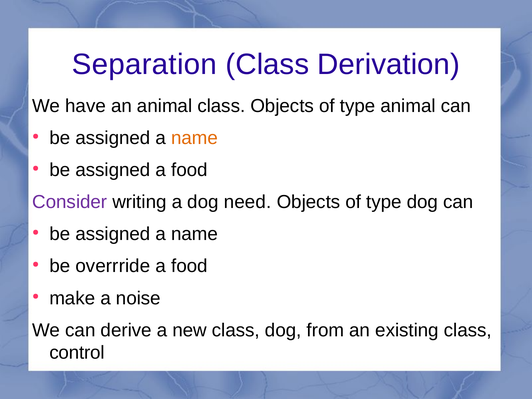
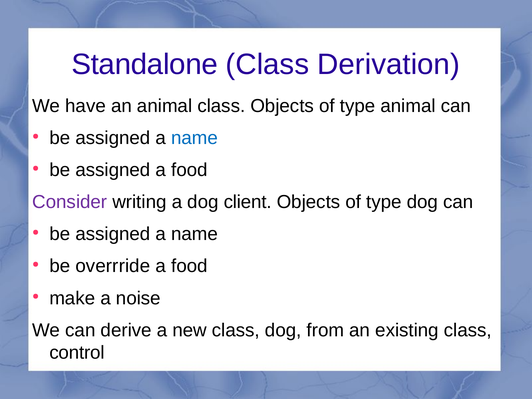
Separation: Separation -> Standalone (145, 65)
name colour: orange -> blue (195, 138)
need: need -> client (248, 202)
